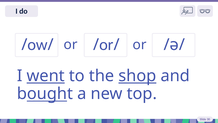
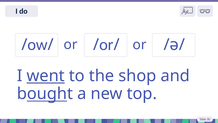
shop underline: present -> none (137, 76)
